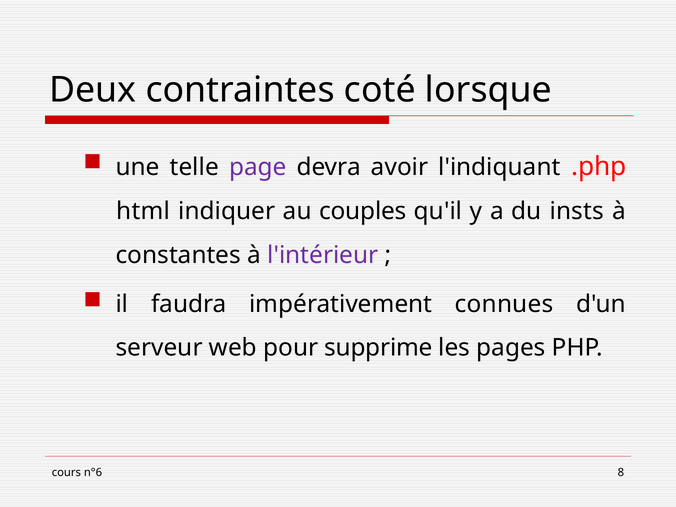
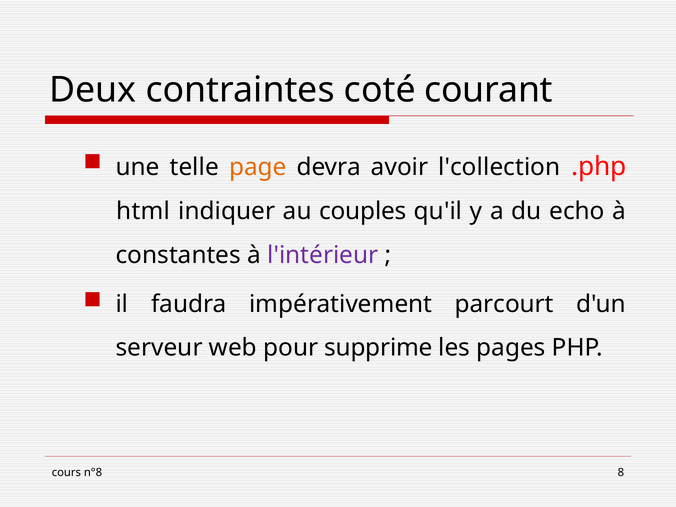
lorsque: lorsque -> courant (489, 90)
page colour: purple -> orange (258, 167)
l'indiquant: l'indiquant -> l'collection (499, 167)
insts: insts -> echo (577, 211)
connues: connues -> parcourt (504, 304)
n°6: n°6 -> n°8 (93, 473)
